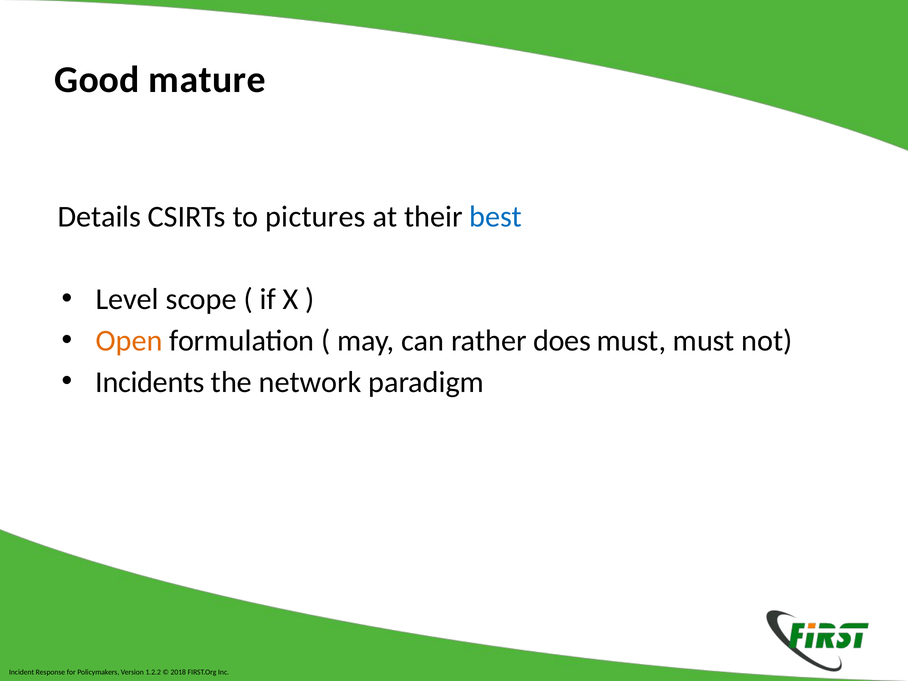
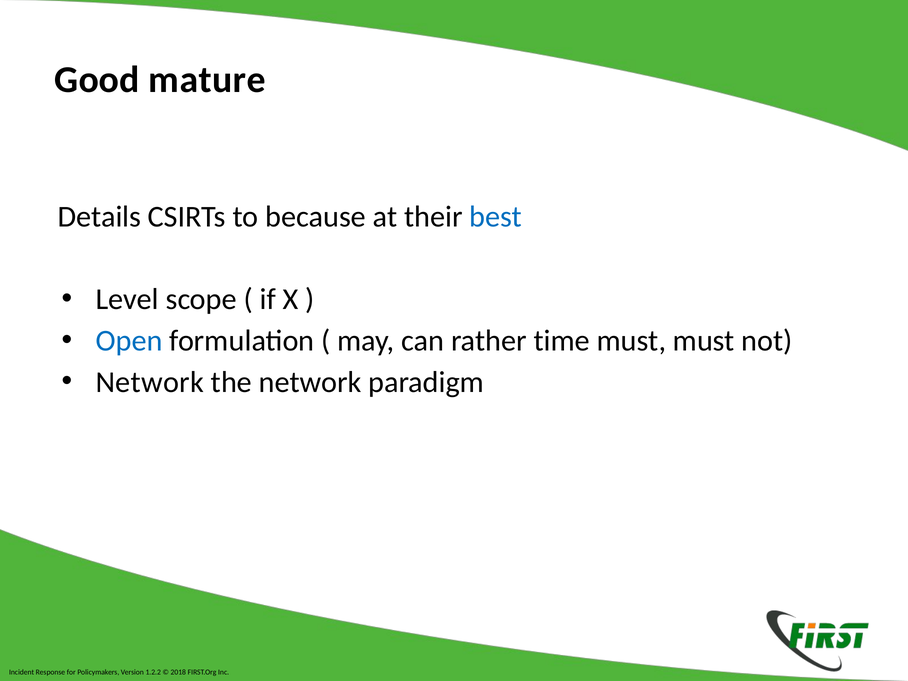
pictures: pictures -> because (316, 217)
Open colour: orange -> blue (129, 341)
does: does -> time (562, 341)
Incidents: Incidents -> Network (150, 382)
